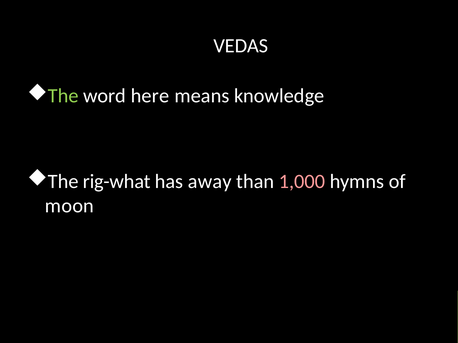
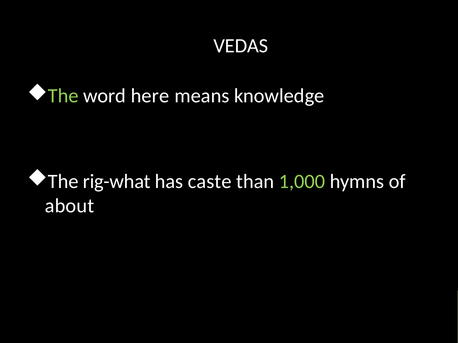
away: away -> caste (210, 182)
1,000 colour: pink -> light green (302, 182)
moon: moon -> about (69, 206)
